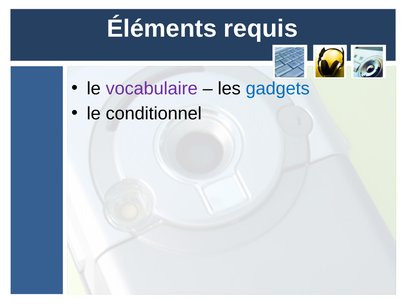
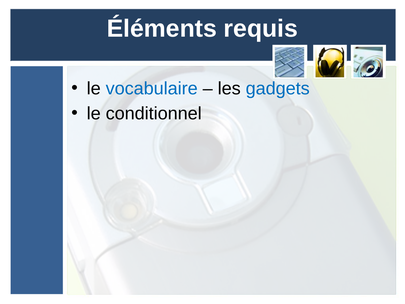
vocabulaire colour: purple -> blue (152, 88)
